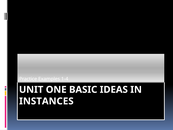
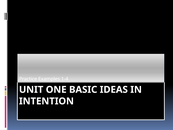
INSTANCES: INSTANCES -> INTENTION (46, 101)
